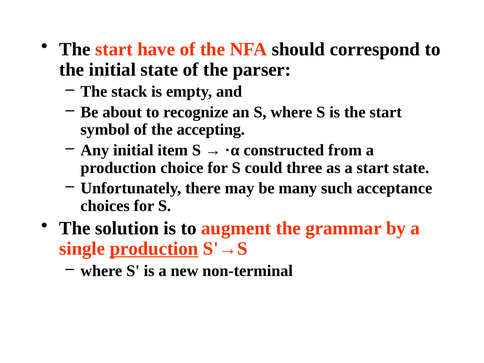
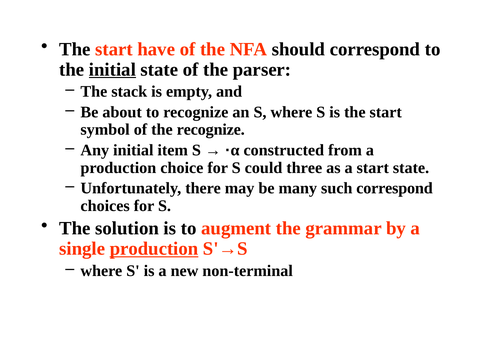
initial underline: none -> present (112, 69)
the accepting: accepting -> recognize (211, 130)
such acceptance: acceptance -> correspond (395, 188)
